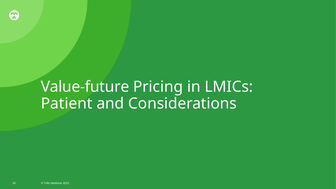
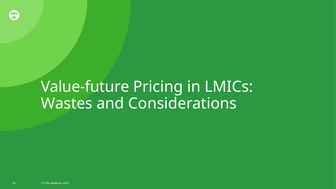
Patient: Patient -> Wastes (67, 104)
